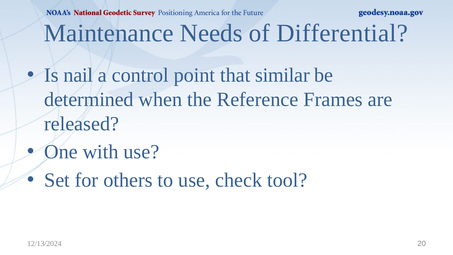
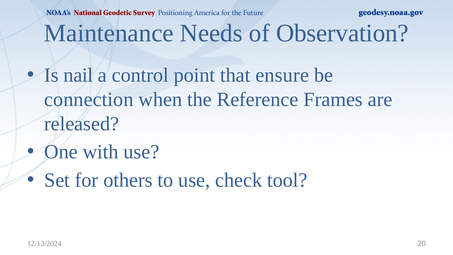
Differential: Differential -> Observation (342, 33)
similar: similar -> ensure (282, 75)
determined: determined -> connection (89, 99)
